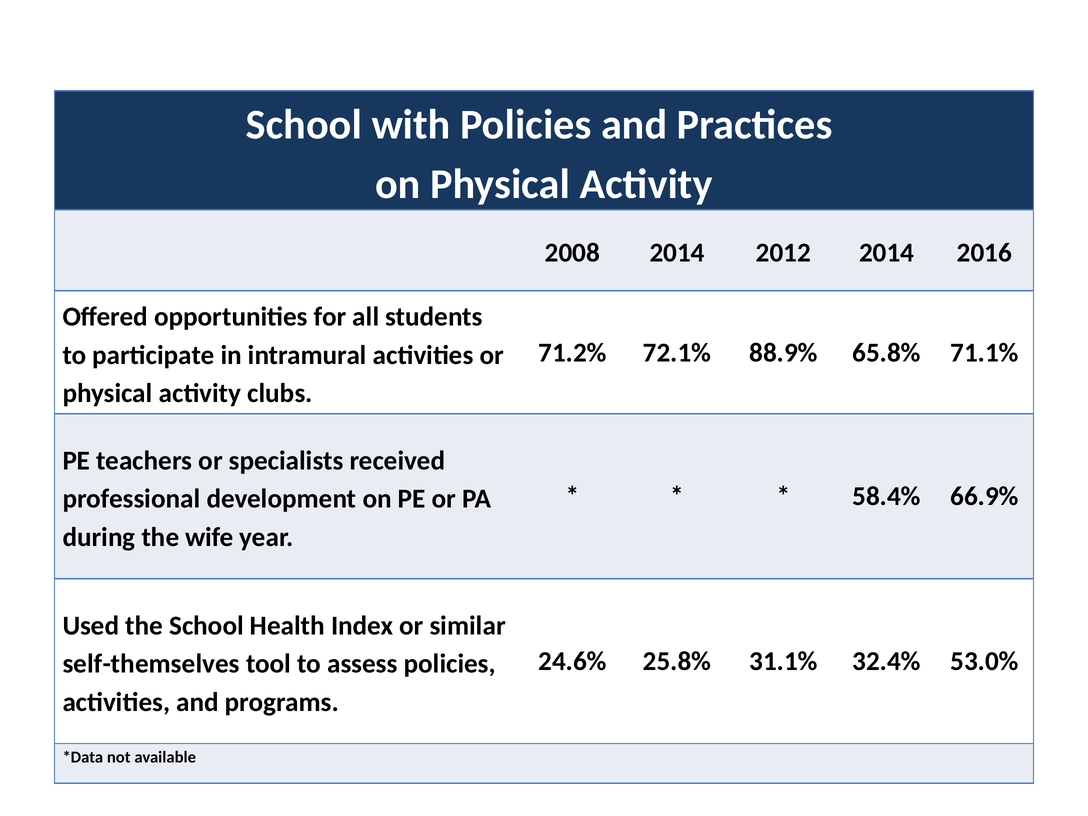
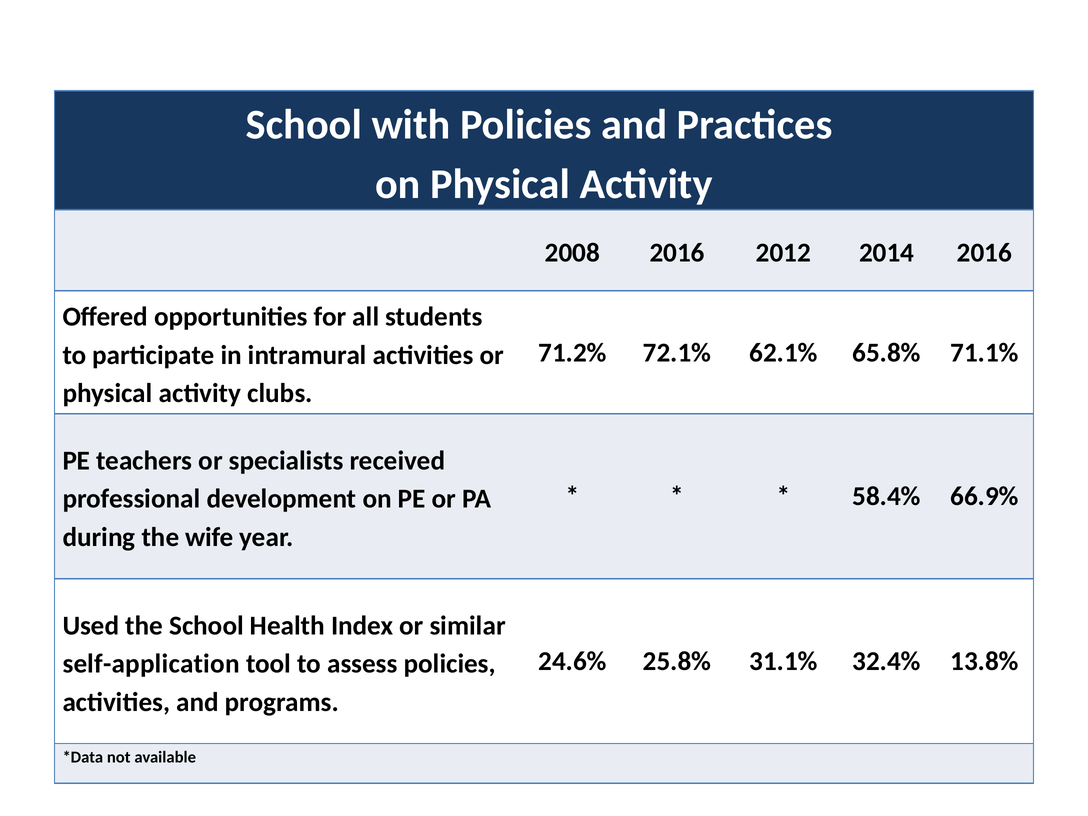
2008 2014: 2014 -> 2016 (677, 253)
88.9%: 88.9% -> 62.1% (783, 353)
53.0%: 53.0% -> 13.8% (985, 661)
self-themselves: self-themselves -> self-application (151, 664)
